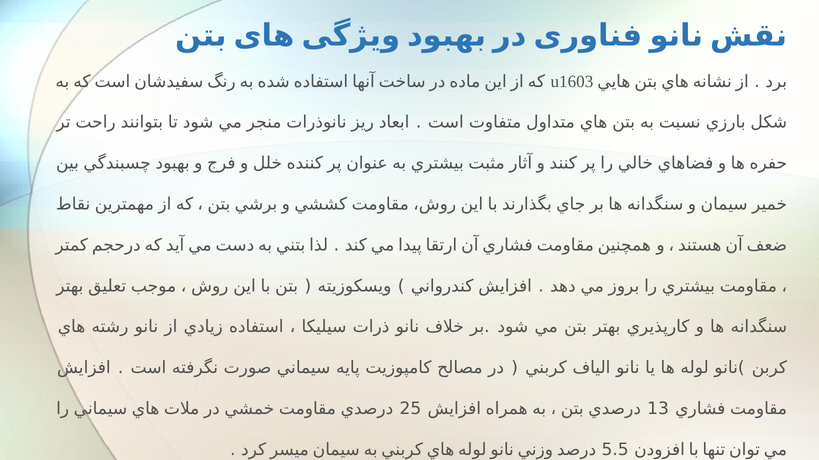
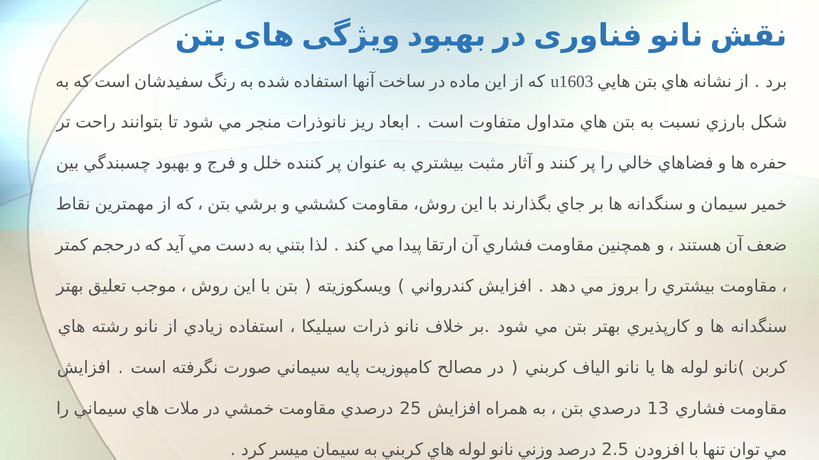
5.5: 5.5 -> 2.5 (615, 450)
